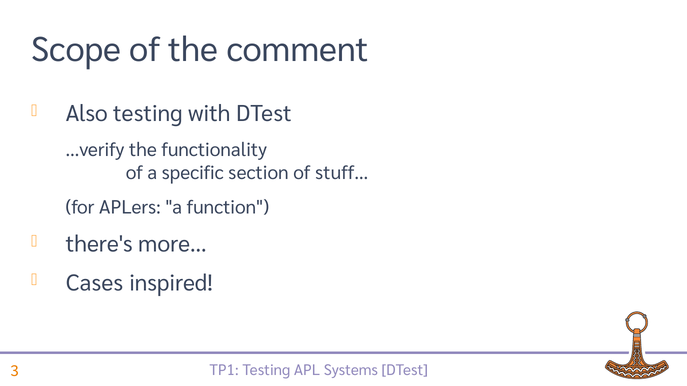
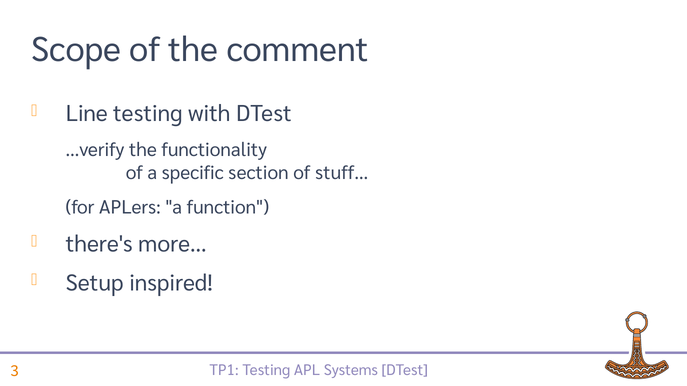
Also: Also -> Line (87, 114)
Cases: Cases -> Setup (95, 283)
